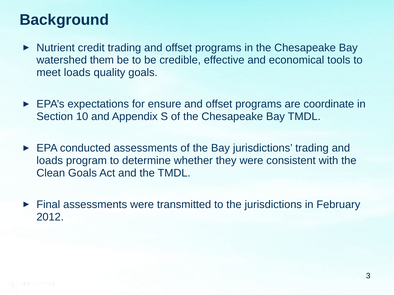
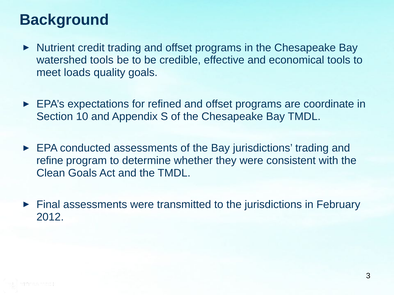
watershed them: them -> tools (102, 60)
ensure: ensure -> refined (165, 104)
loads: loads -> refine (50, 161)
